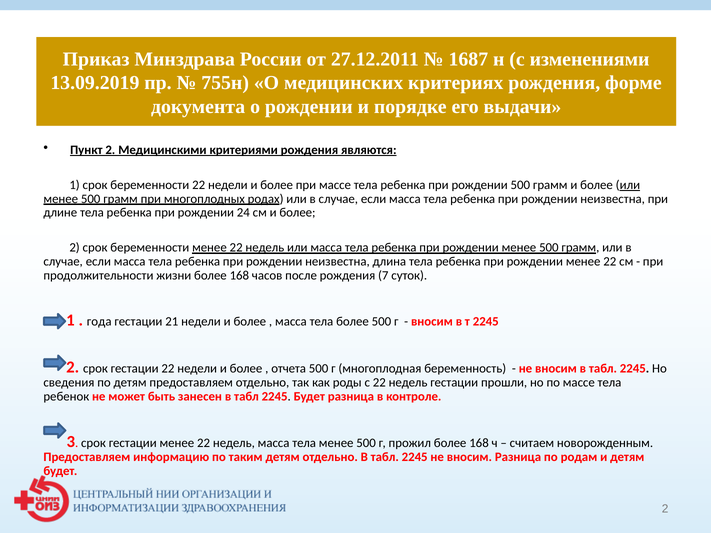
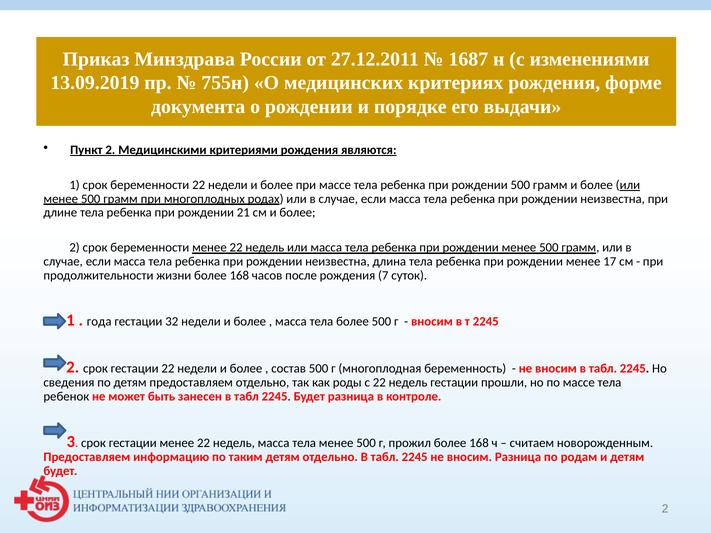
24: 24 -> 21 (243, 213)
рождении менее 22: 22 -> 17 (610, 262)
21: 21 -> 32 (172, 322)
отчета: отчета -> состав (289, 369)
